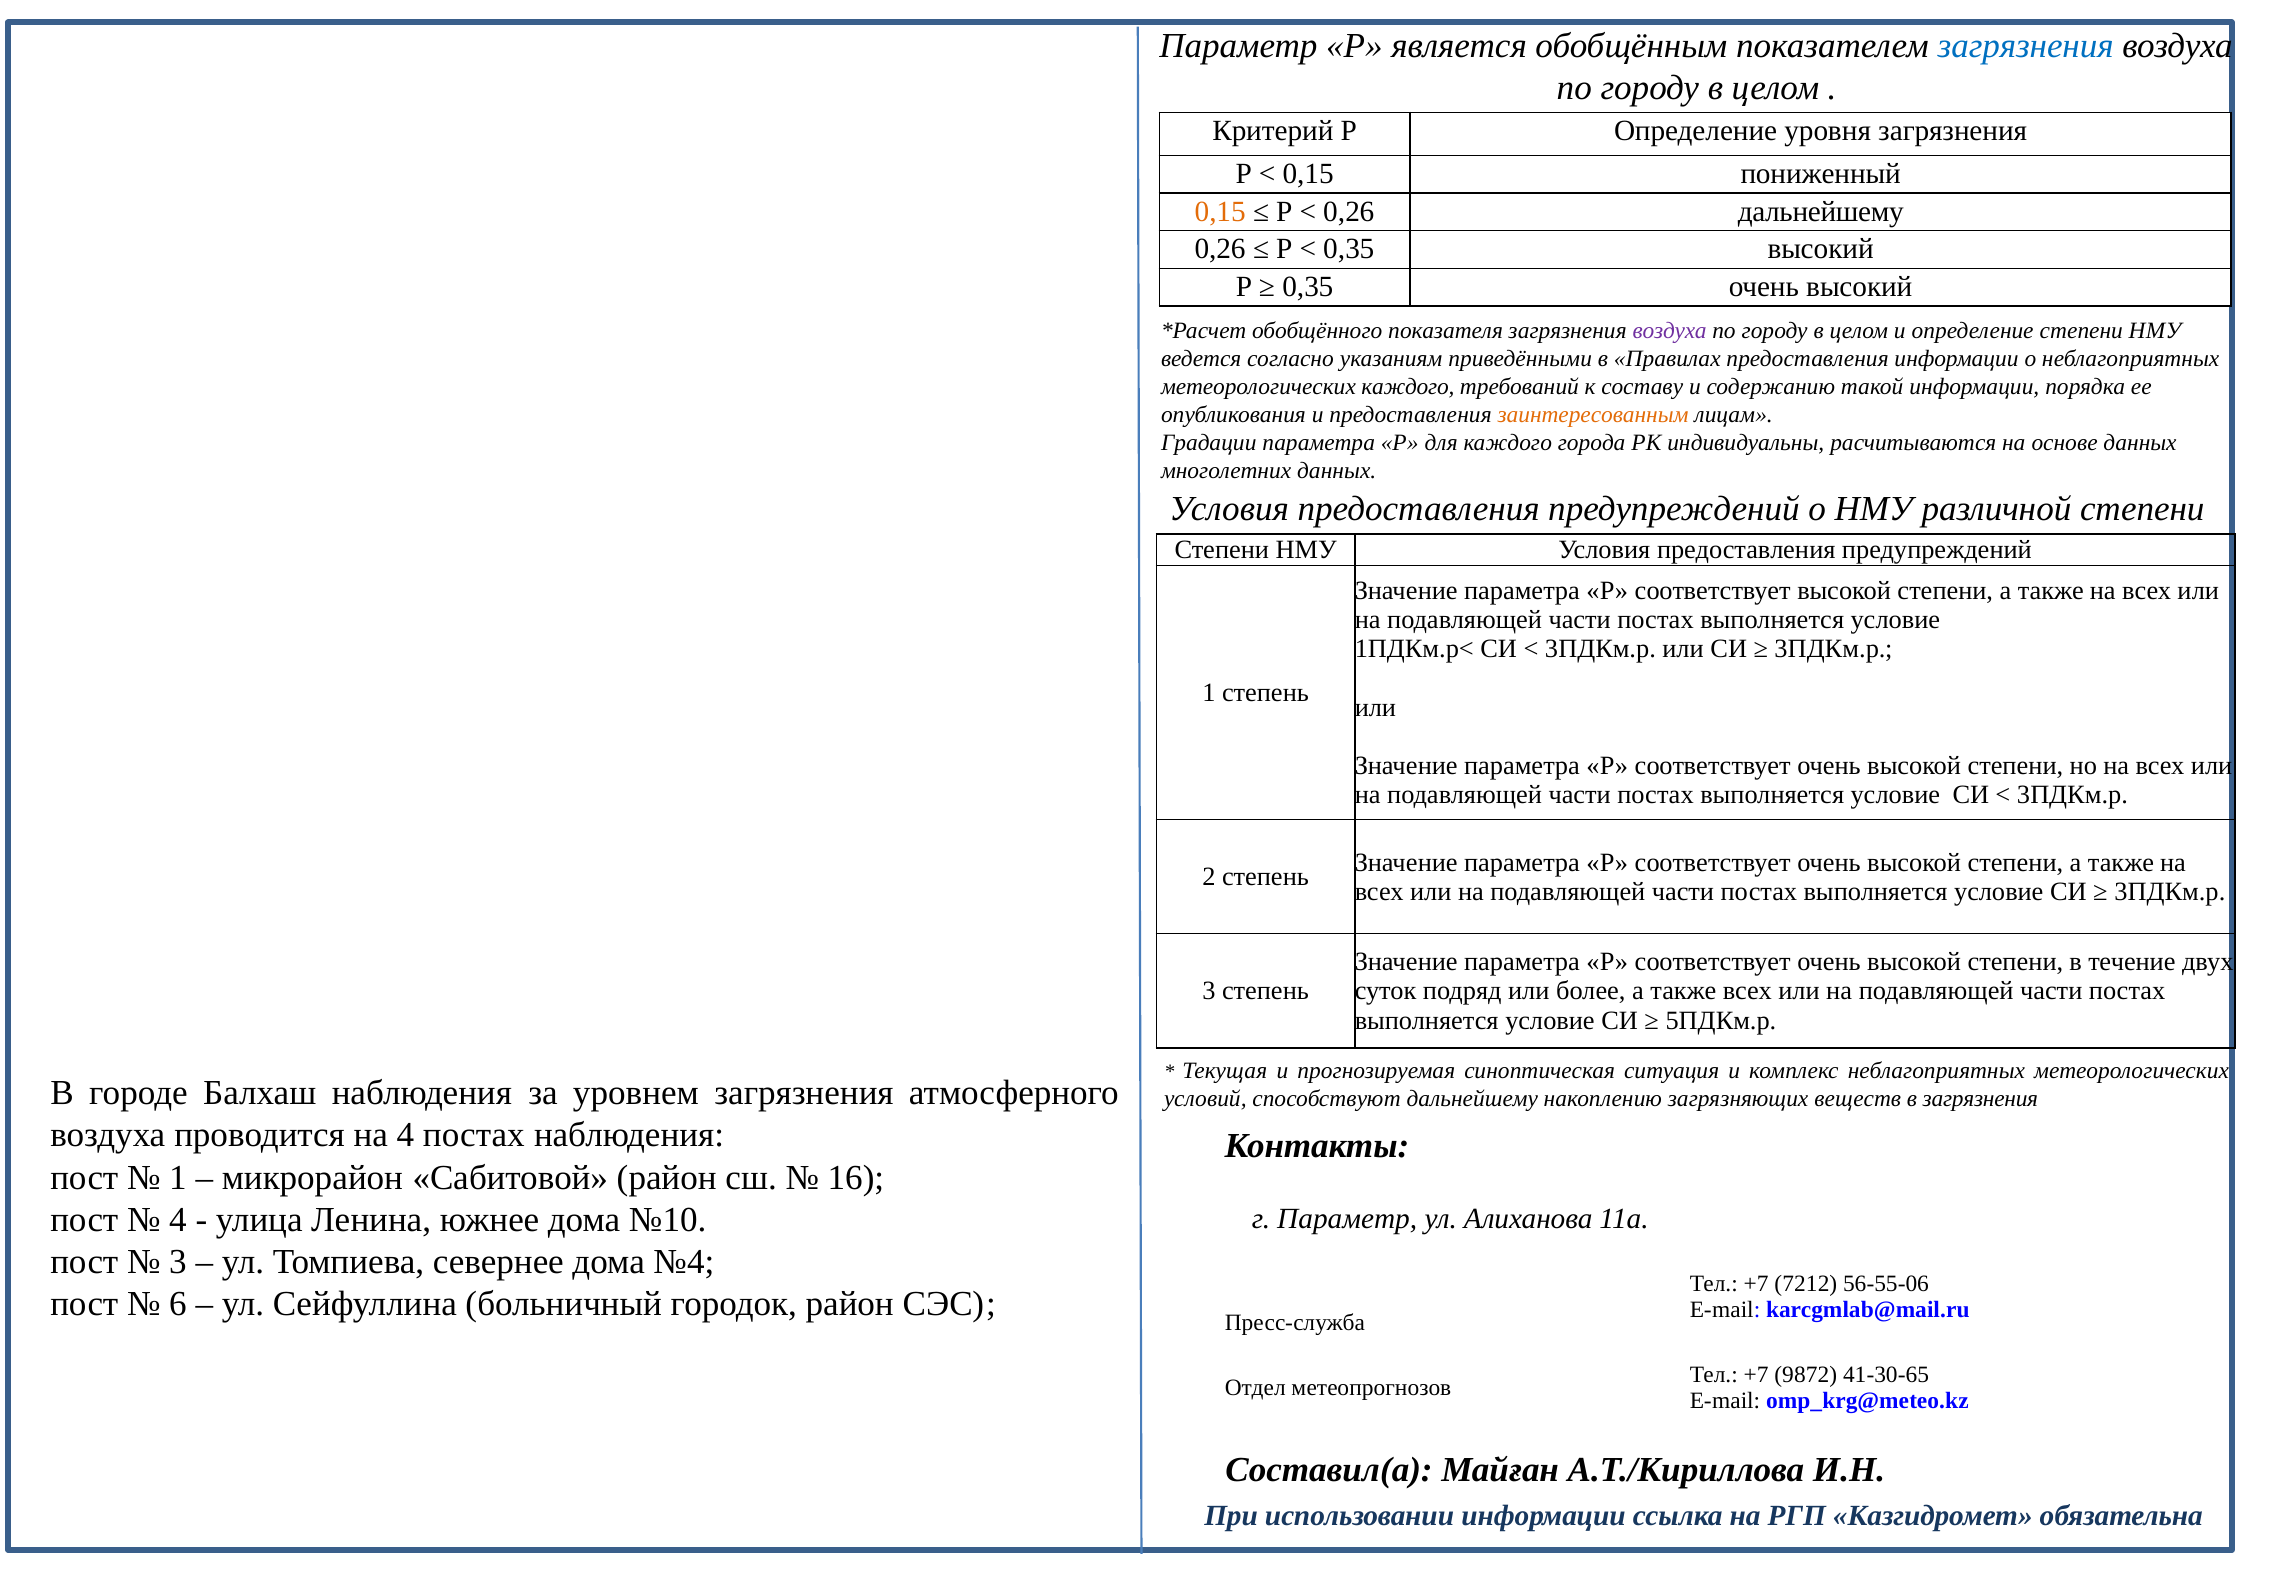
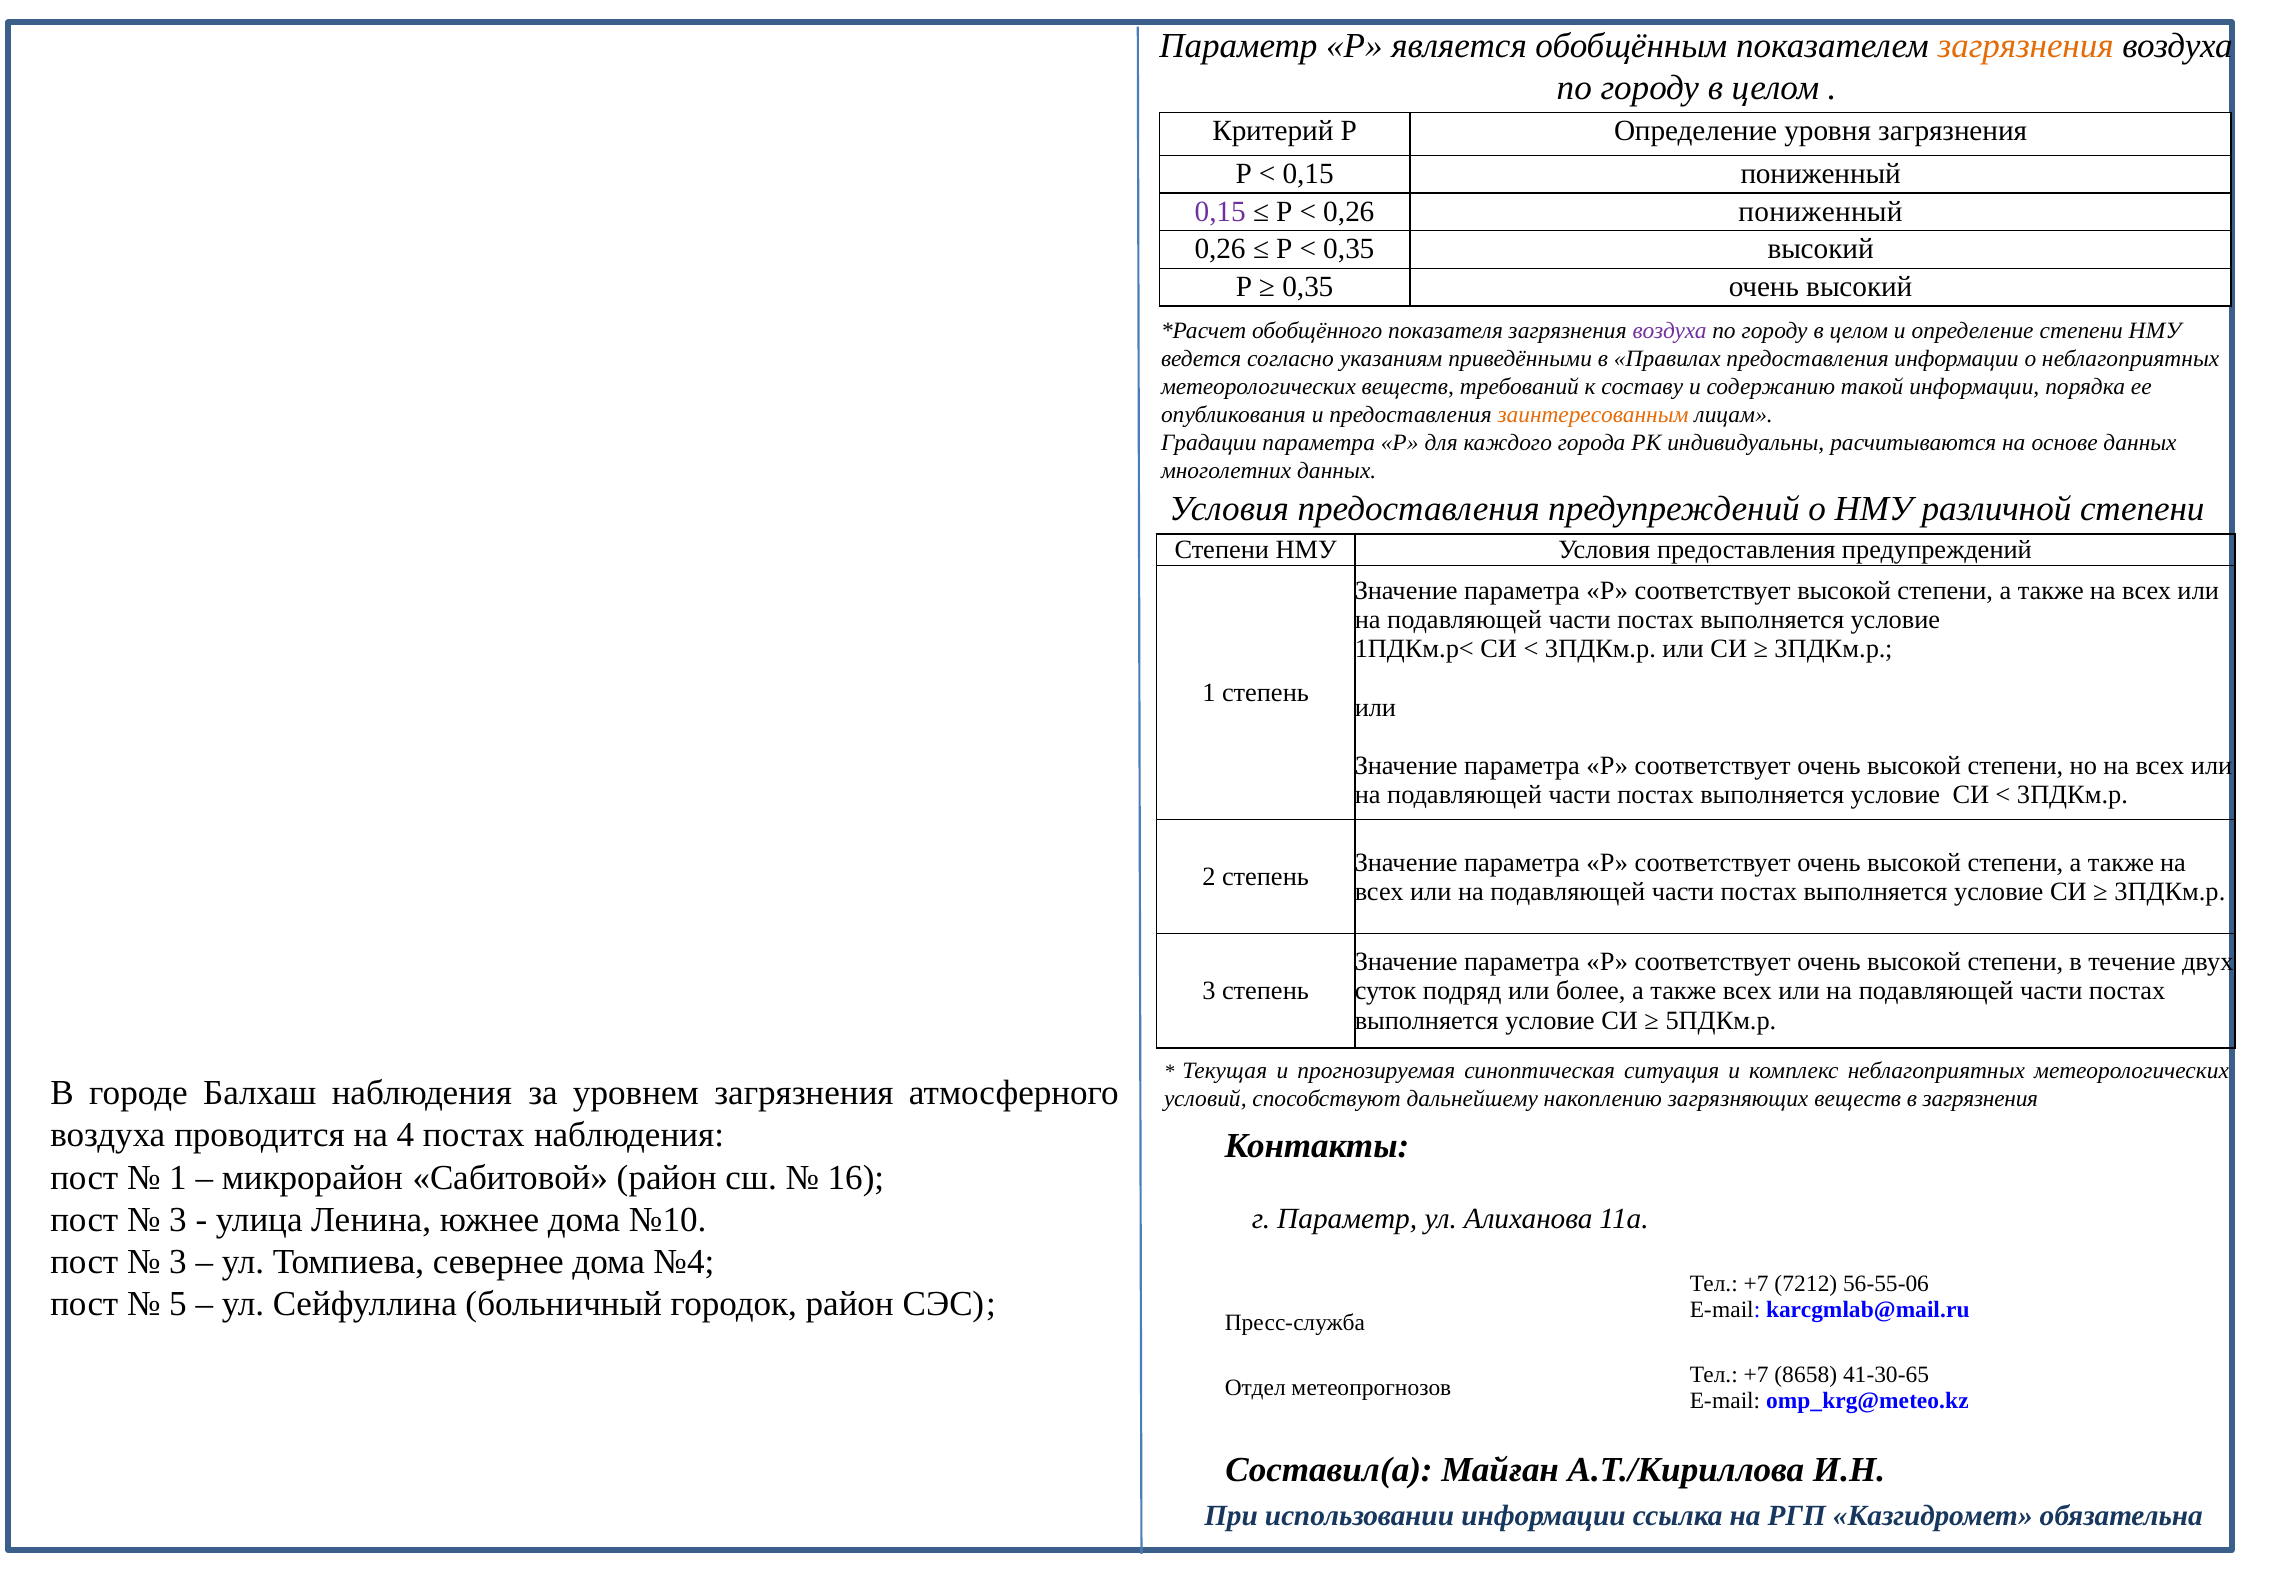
загрязнения colour: blue -> orange (2026, 46)
0,15 colour: orange -> purple (1220, 212)
0,26 дальнейшему: дальнейшему -> пониженный (1821, 212)
метеорологических каждого: каждого -> веществ (1408, 387)
4: 4 -> 3 (178, 1219)
6: 6 -> 5 (178, 1304)
9872: 9872 -> 8658 (1806, 1375)
